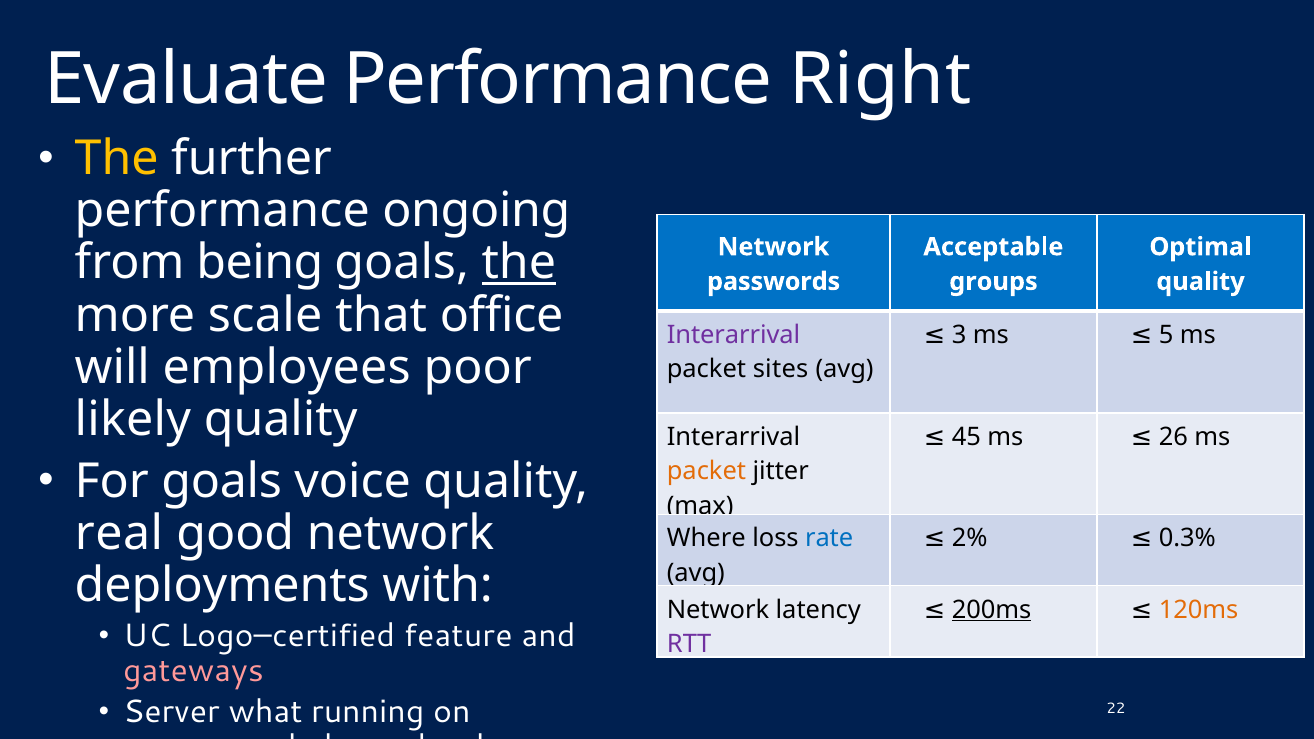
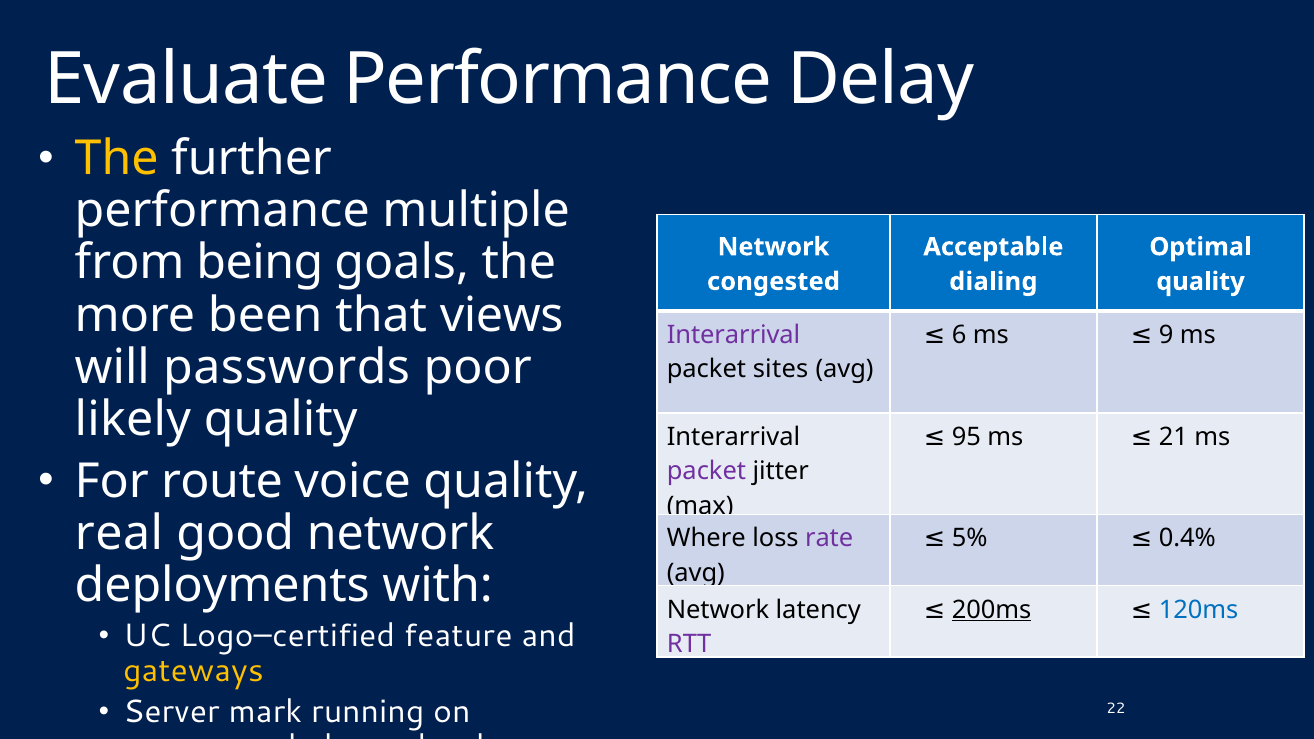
Right: Right -> Delay (881, 80)
ongoing: ongoing -> multiple (476, 211)
the underline: present -> none (519, 263)
passwords: passwords -> congested (773, 282)
groups: groups -> dialing (993, 282)
scale: scale -> been (265, 315)
office: office -> views (502, 315)
3: 3 -> 6 (959, 335)
5: 5 -> 9 (1166, 335)
employees: employees -> passwords (287, 367)
45: 45 -> 95 (966, 437)
26: 26 -> 21 (1173, 437)
For goals: goals -> route (222, 481)
packet colour: orange -> purple (706, 471)
2%: 2% -> 5% (970, 538)
0.3%: 0.3% -> 0.4% (1187, 538)
rate colour: blue -> purple (829, 538)
120ms colour: orange -> blue (1199, 610)
gateways colour: pink -> yellow (193, 671)
what: what -> mark (265, 712)
